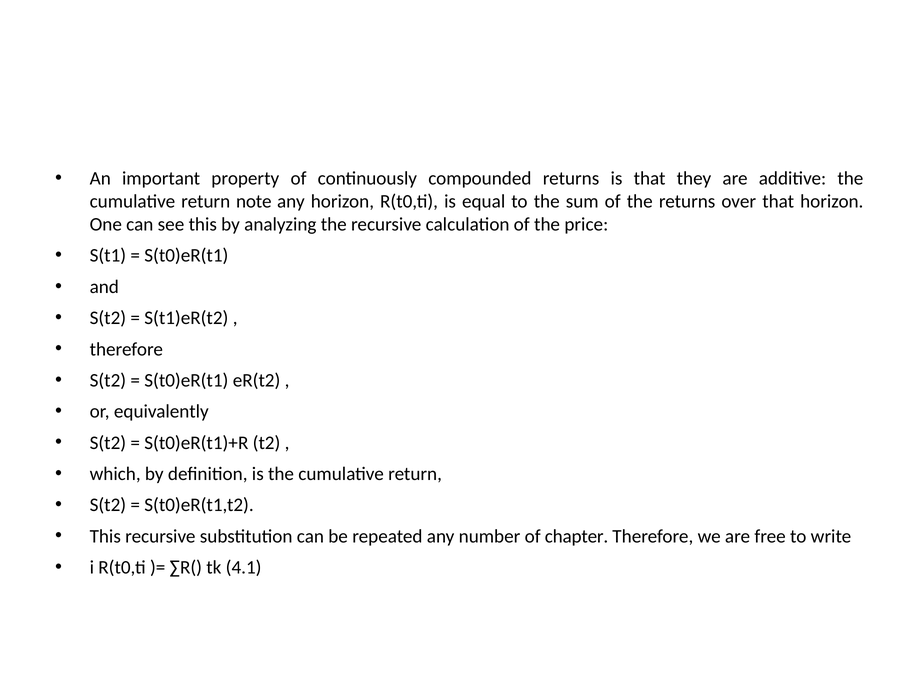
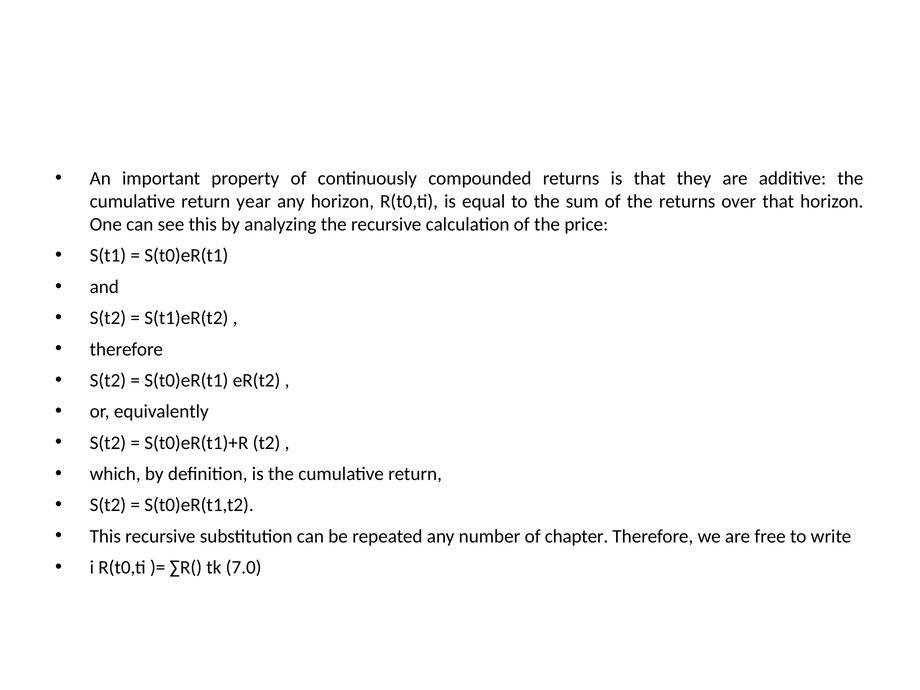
note: note -> year (254, 201)
4.1: 4.1 -> 7.0 (244, 567)
